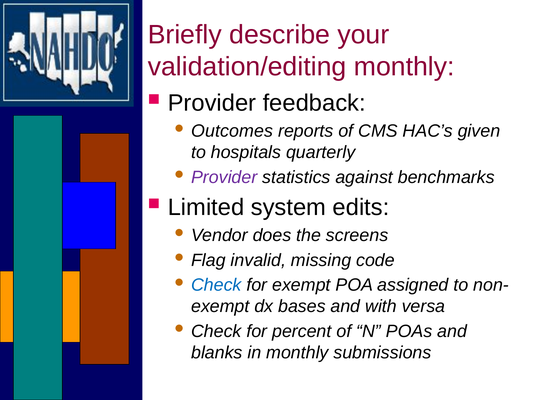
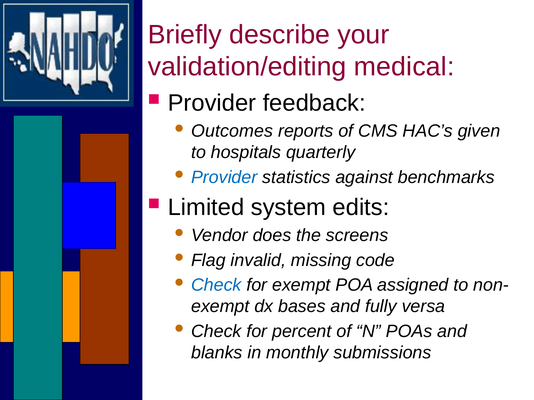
validation/editing monthly: monthly -> medical (404, 67)
Provider colour: purple -> blue (224, 177)
with: with -> fully (381, 307)
